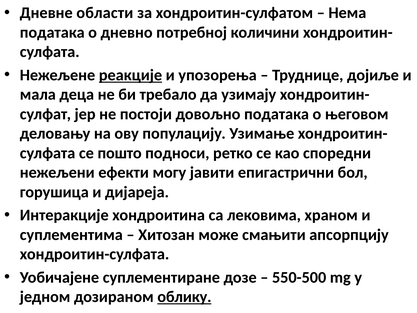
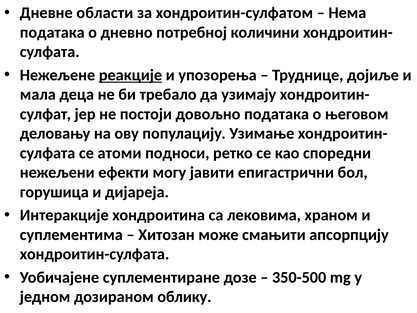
пошто: пошто -> атоми (119, 153)
550-500: 550-500 -> 350-500 (299, 277)
облику underline: present -> none (184, 297)
